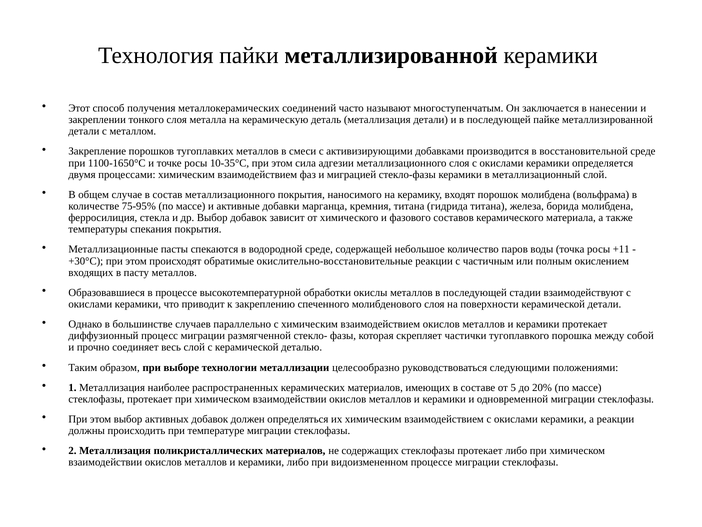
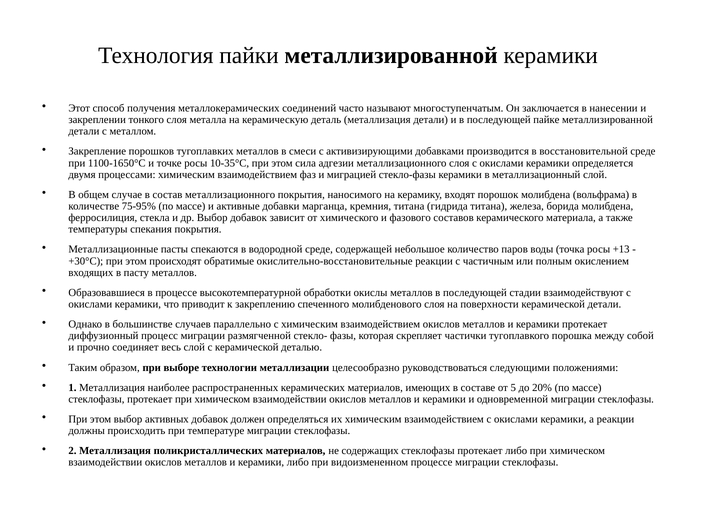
+11: +11 -> +13 (621, 249)
